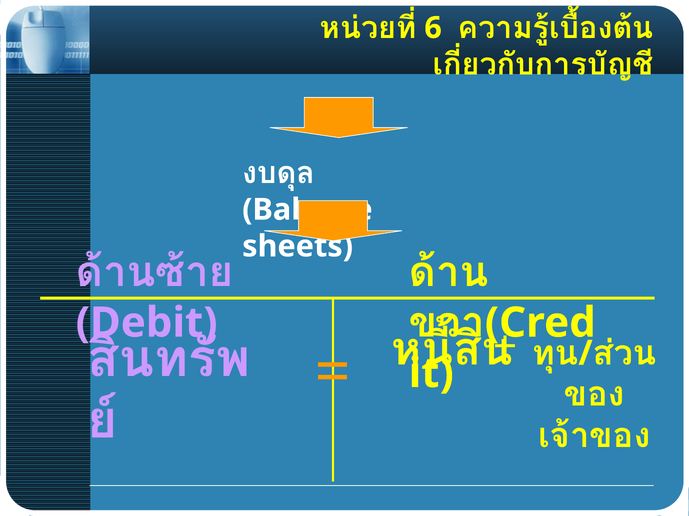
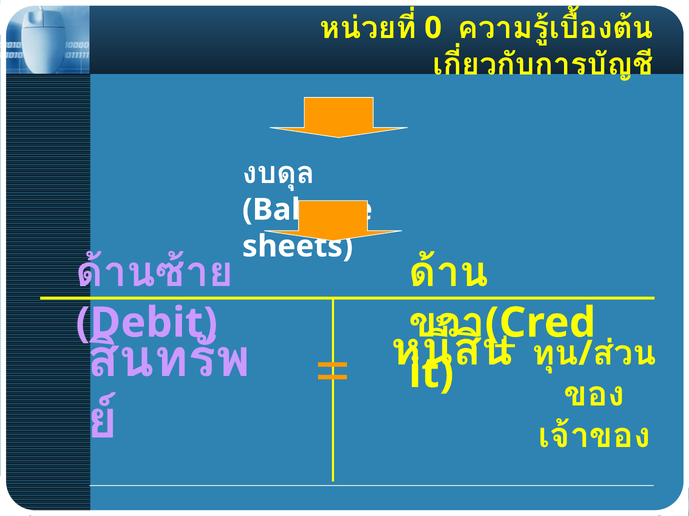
6: 6 -> 0 (433, 28)
